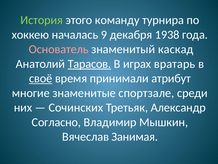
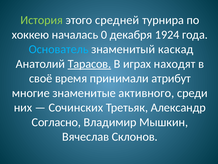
команду: команду -> средней (117, 20)
9: 9 -> 0 (104, 35)
1938: 1938 -> 1924 (167, 35)
Основатель colour: pink -> light blue (59, 49)
вратарь: вратарь -> находят (175, 64)
своё underline: present -> none (41, 78)
спортзале: спортзале -> активного (146, 93)
Занимая: Занимая -> Склонов (135, 136)
